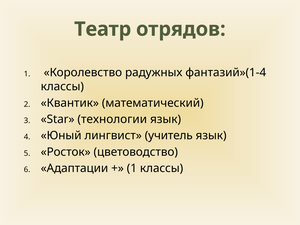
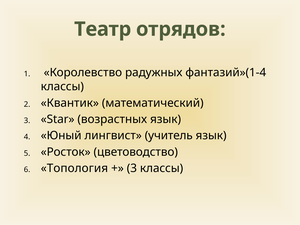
технологии: технологии -> возрастных (112, 119)
Адаптации: Адаптации -> Топология (74, 168)
1: 1 -> 3 (132, 168)
